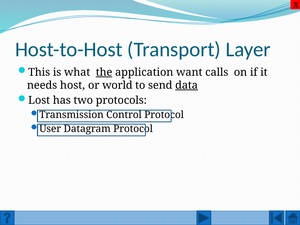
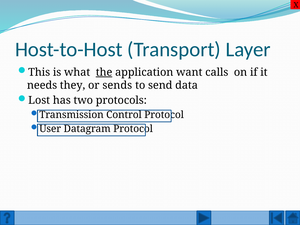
host: host -> they (73, 85)
world: world -> sends (117, 85)
data underline: present -> none (187, 85)
